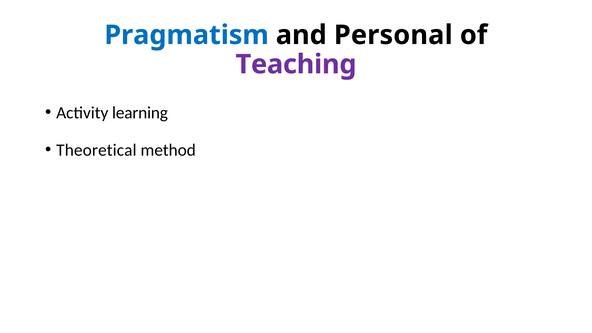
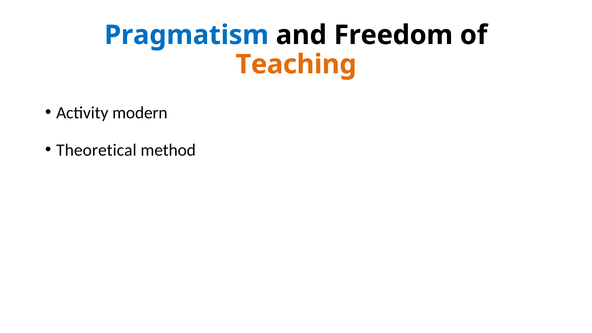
Personal: Personal -> Freedom (393, 35)
Teaching colour: purple -> orange (296, 64)
learning: learning -> modern (140, 113)
